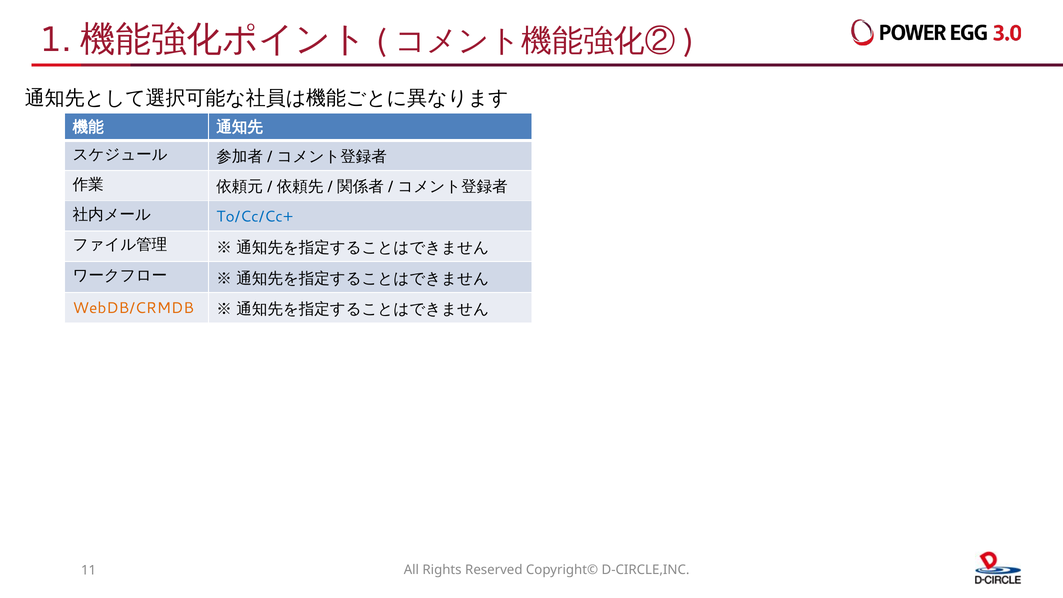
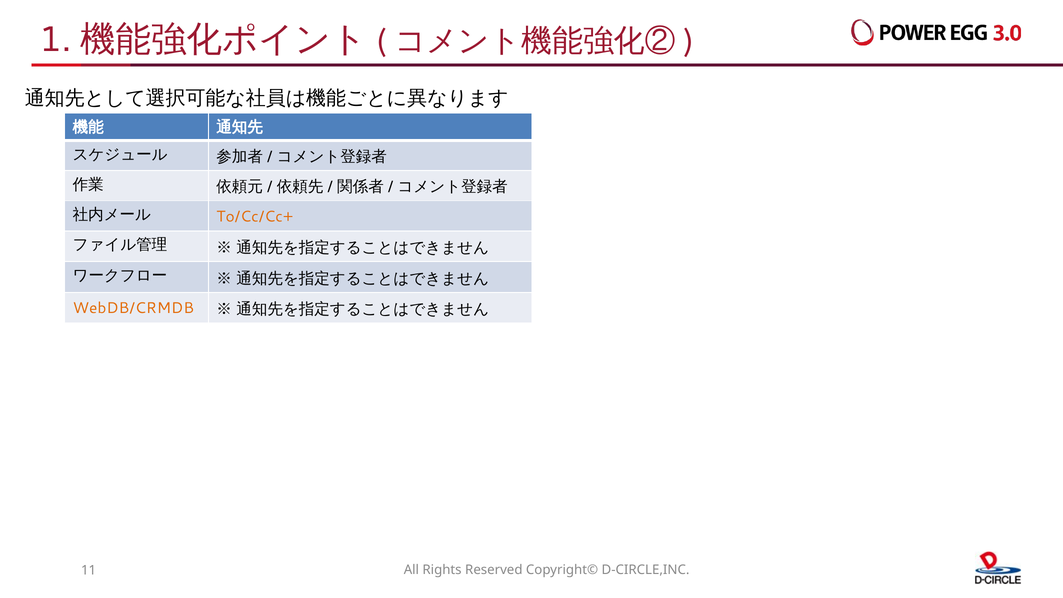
To/Cc/Cc+ colour: blue -> orange (255, 217)
